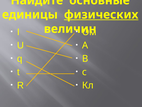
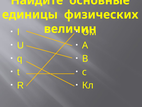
физических underline: present -> none (101, 15)
